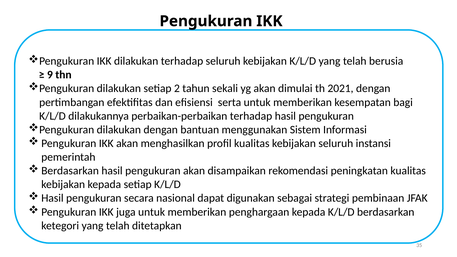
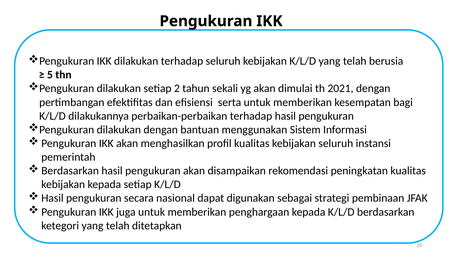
9: 9 -> 5 (50, 75)
